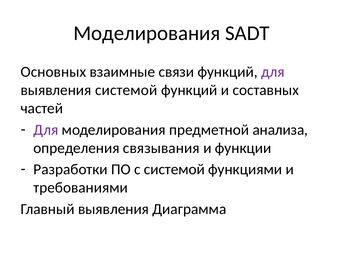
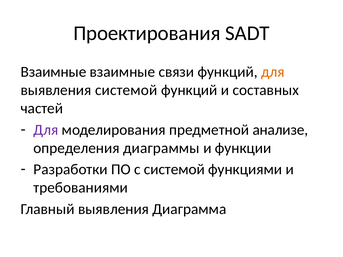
Моделирования: Моделирования -> Проектирования (147, 33)
Основных: Основных -> Взаимные (53, 72)
для colour: purple -> orange (273, 72)
анализа: анализа -> анализе (280, 130)
связывания: связывания -> диаграммы (161, 148)
